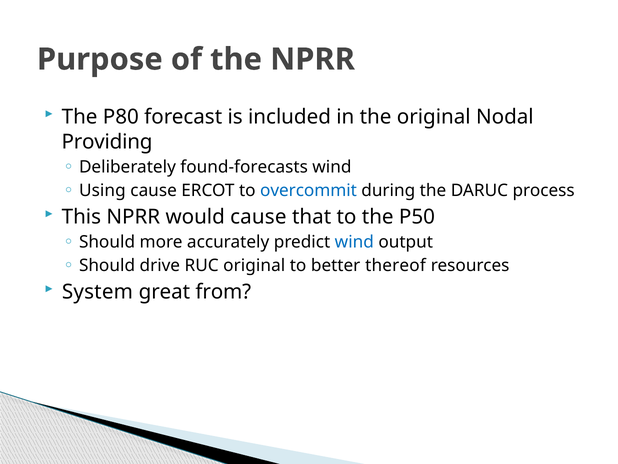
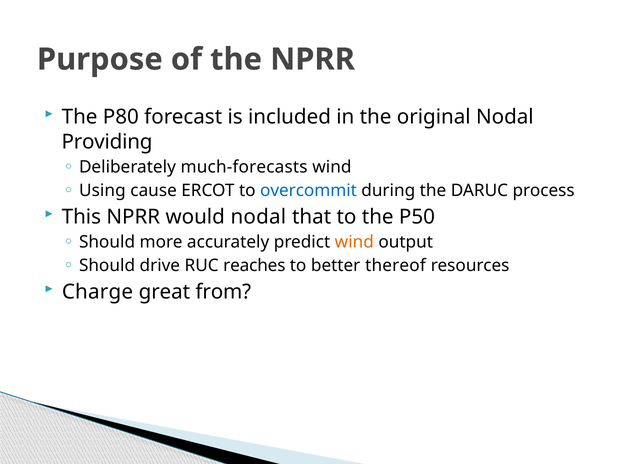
found-forecasts: found-forecasts -> much-forecasts (244, 167)
would cause: cause -> nodal (258, 217)
wind colour: blue -> orange (354, 242)
RUC original: original -> reaches (254, 265)
System: System -> Charge (97, 292)
